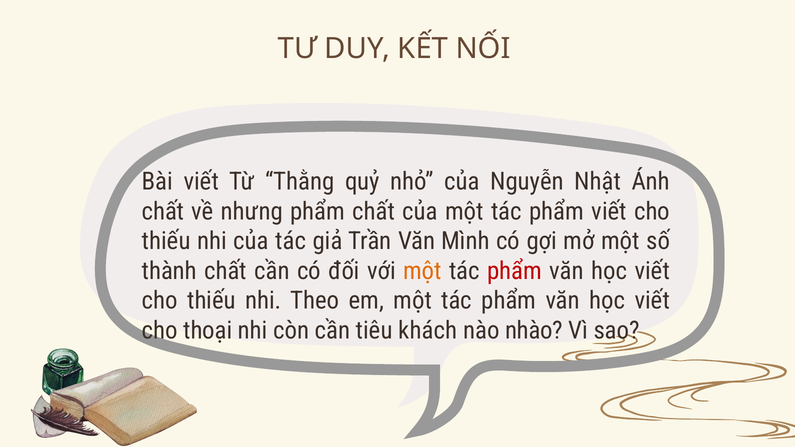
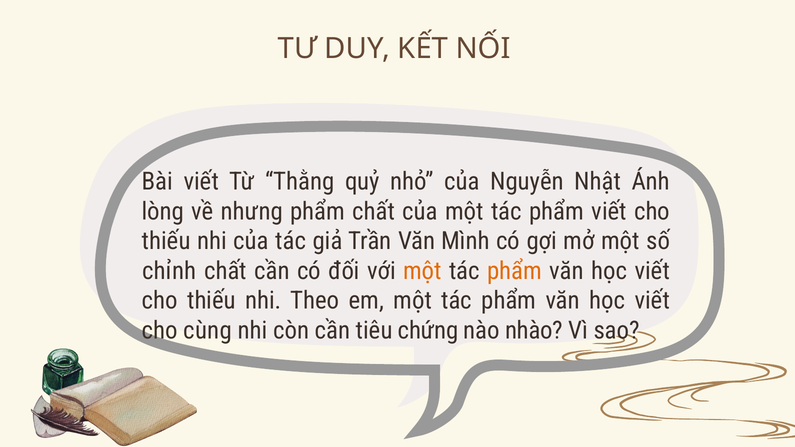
chất: chất -> lòng (163, 211)
thành: thành -> chỉnh (169, 271)
phẩm colour: red -> orange (515, 271)
thoại: thoại -> cùng (208, 331)
khách: khách -> chứng (428, 331)
